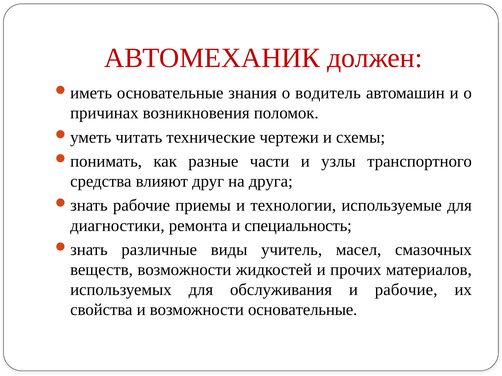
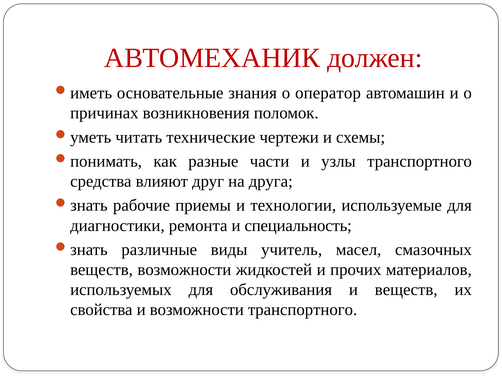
водитель: водитель -> оператор (328, 93)
и рабочие: рабочие -> веществ (406, 290)
возможности основательные: основательные -> транспортного (303, 310)
